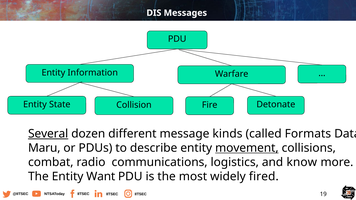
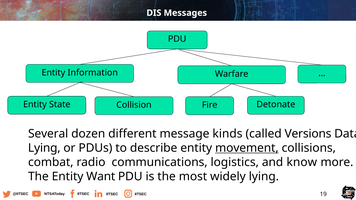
Several underline: present -> none (48, 134)
Formats: Formats -> Versions (308, 134)
Maru: Maru -> Lying (44, 148)
widely fired: fired -> lying (264, 177)
